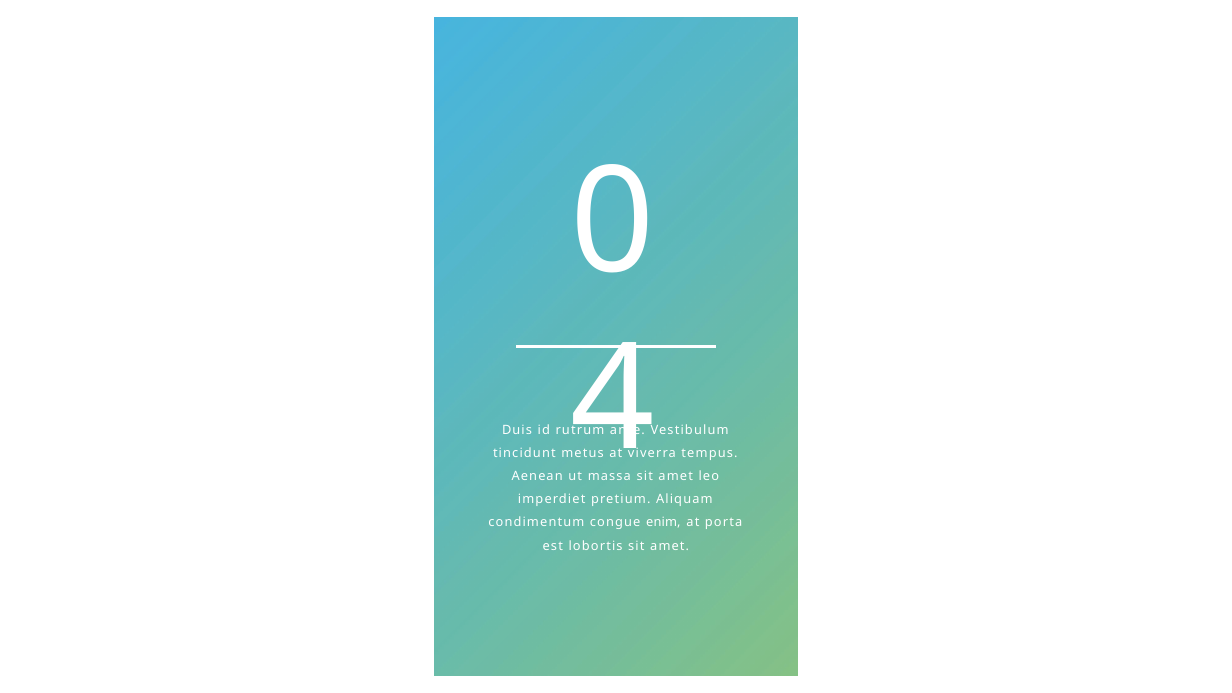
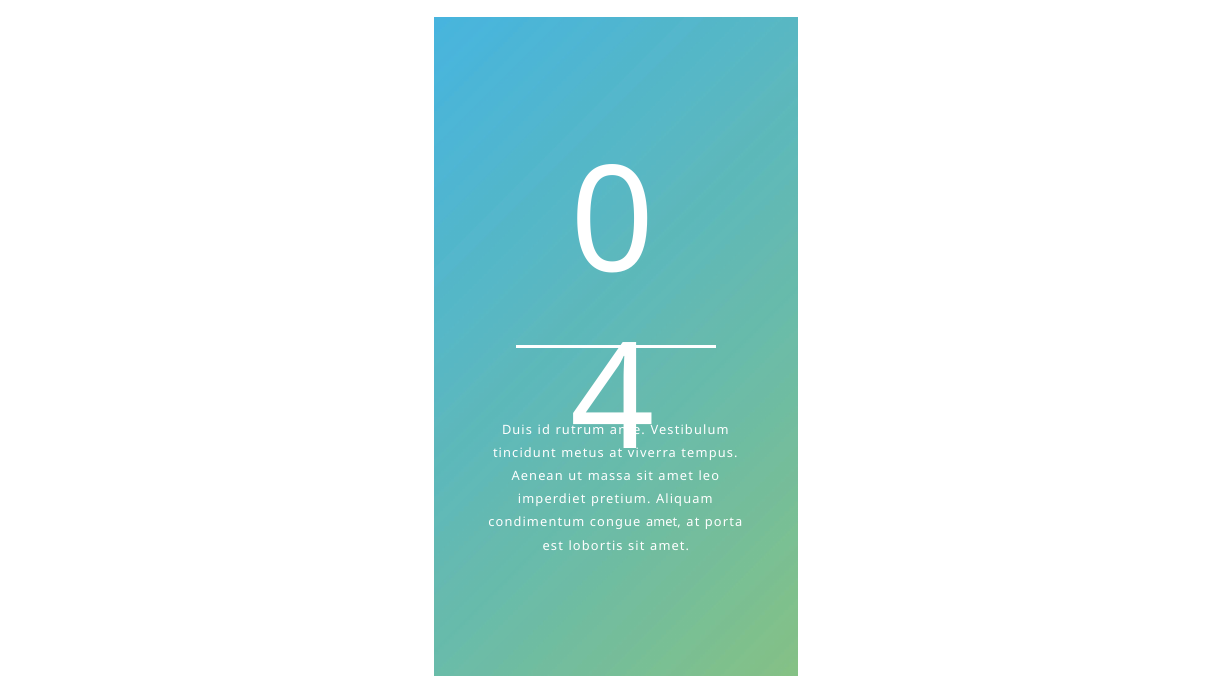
congue enim: enim -> amet (663, 523)
